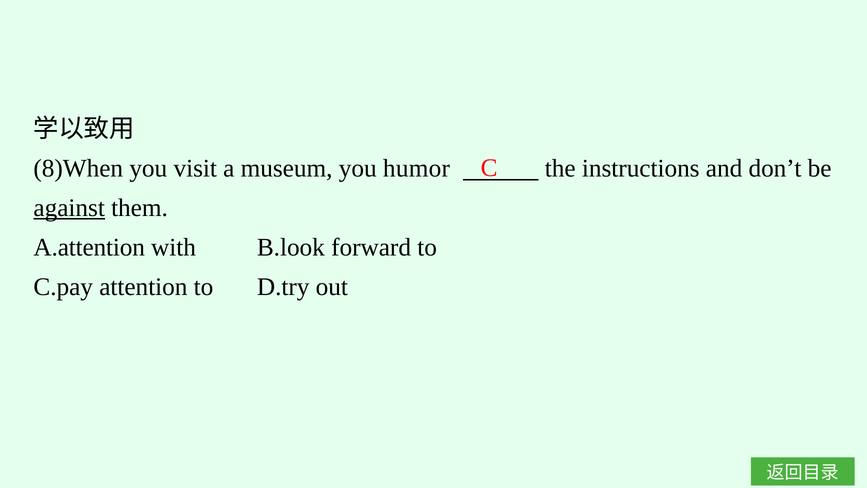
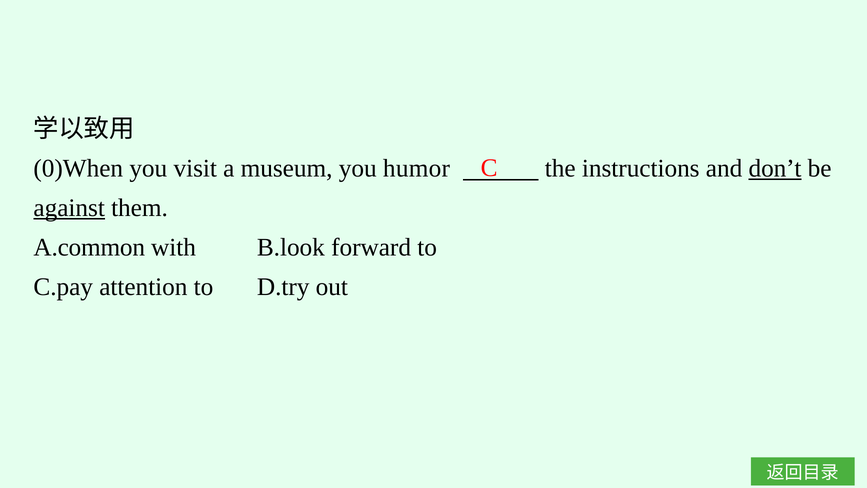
8)When: 8)When -> 0)When (78, 168)
don’t underline: none -> present (775, 168)
A.attention: A.attention -> A.common (89, 247)
